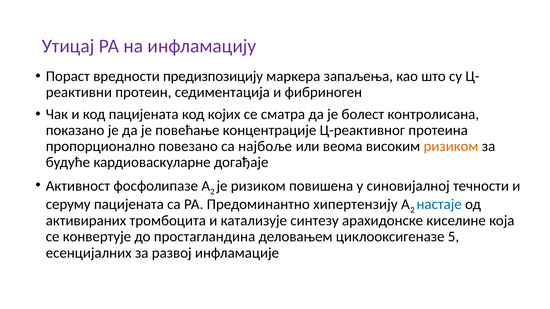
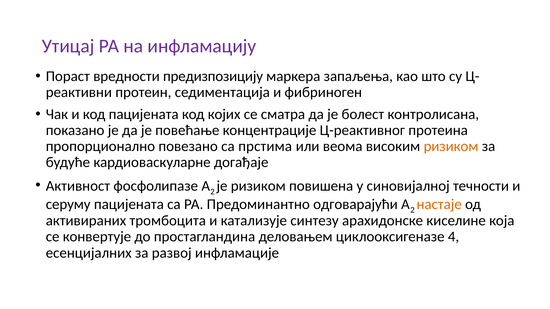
најбоље: најбоље -> прстима (265, 146)
хипертензију: хипертензију -> одговарајући (355, 204)
настаје colour: blue -> orange (439, 204)
5: 5 -> 4 (454, 237)
